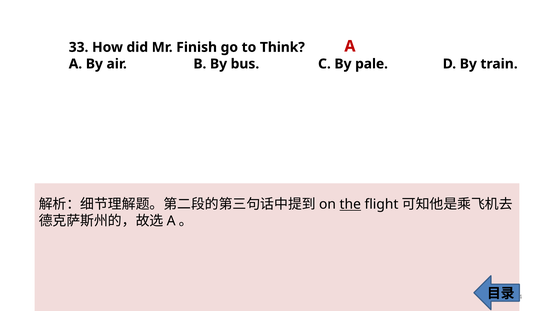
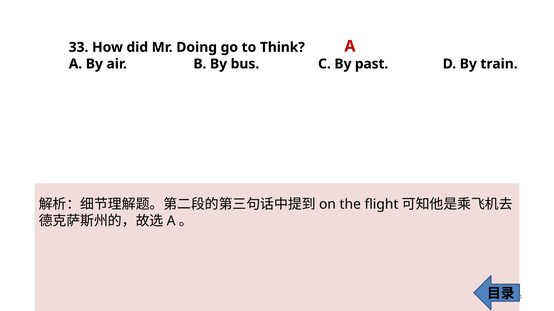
Finish: Finish -> Doing (197, 47)
pale: pale -> past (372, 64)
the underline: present -> none (350, 205)
